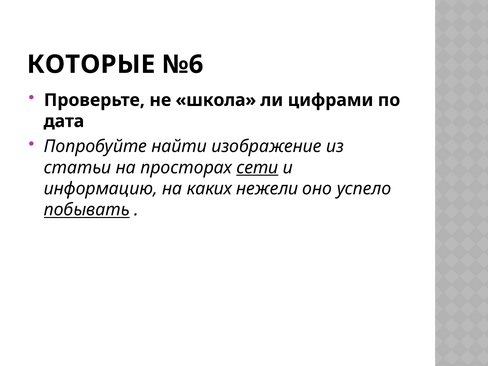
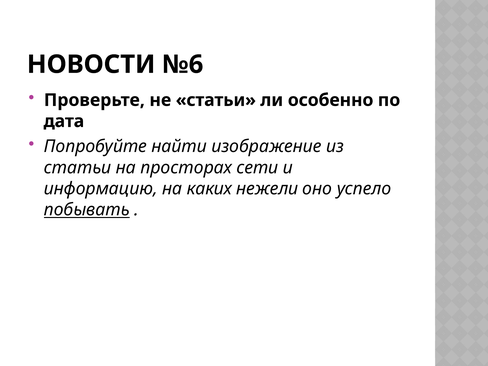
КОТОРЫЕ: КОТОРЫЕ -> НОВОСТИ (91, 64)
не школа: школа -> статьи (216, 100)
цифрами: цифрами -> особенно (331, 100)
сети underline: present -> none (257, 168)
